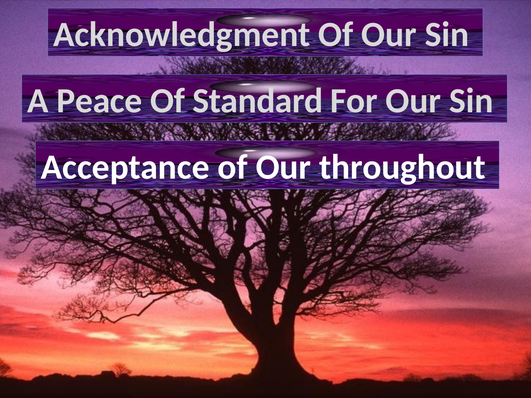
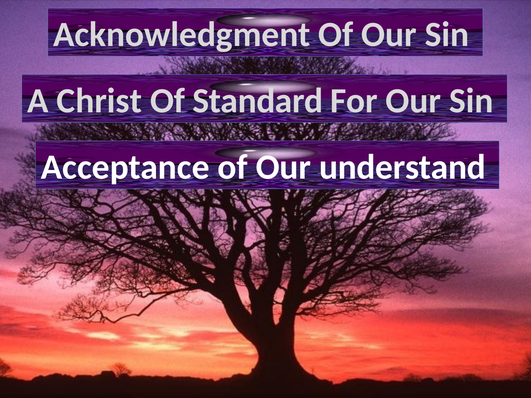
Peace: Peace -> Christ (99, 101)
throughout: throughout -> understand (402, 167)
